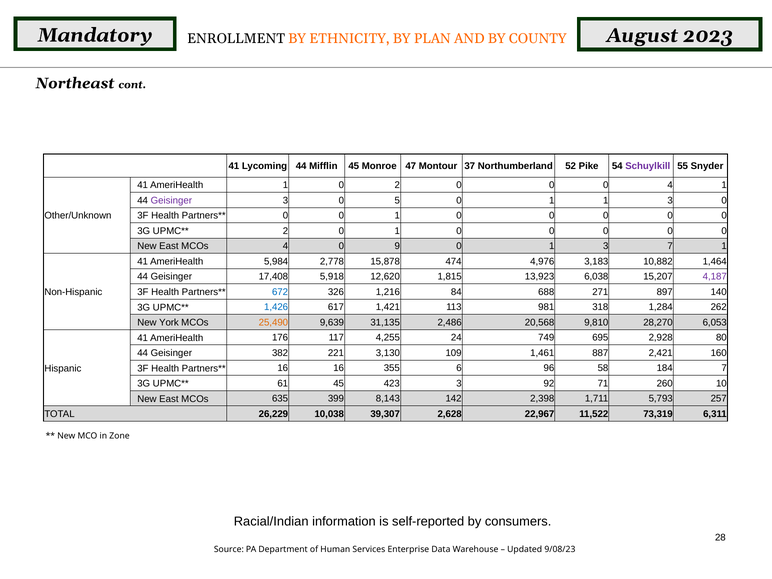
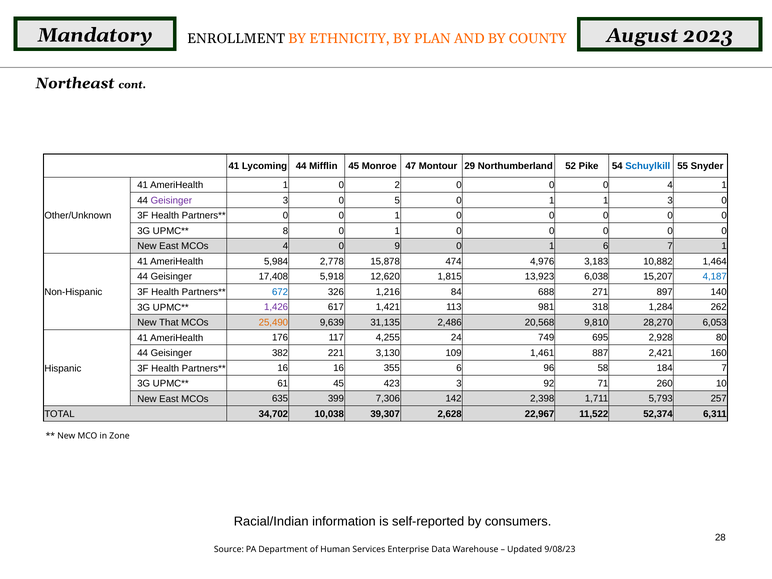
37: 37 -> 29 (470, 166)
Schuylkill colour: purple -> blue (648, 166)
2: 2 -> 8 (286, 231)
0 1 3: 3 -> 6 (606, 246)
4,187 colour: purple -> blue (715, 277)
1,426 colour: blue -> purple (276, 307)
York: York -> That (169, 323)
8,143: 8,143 -> 7,306 (388, 399)
26,229: 26,229 -> 34,702 (273, 414)
73,319: 73,319 -> 52,374 (658, 414)
